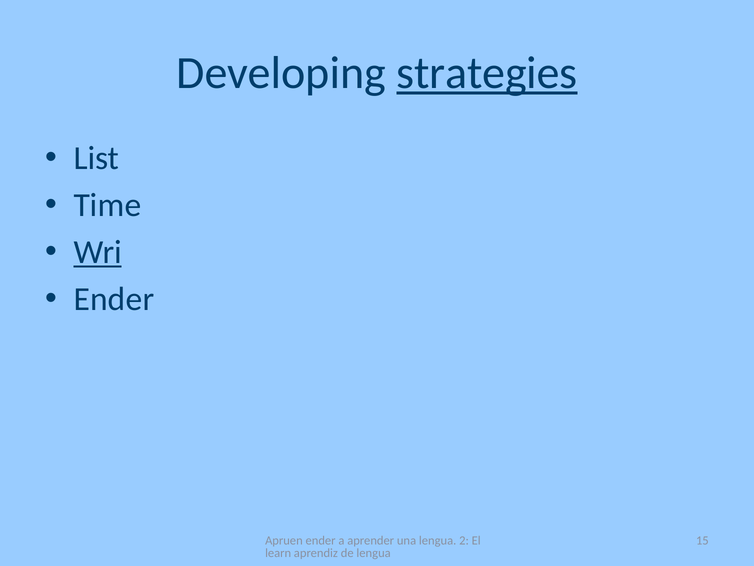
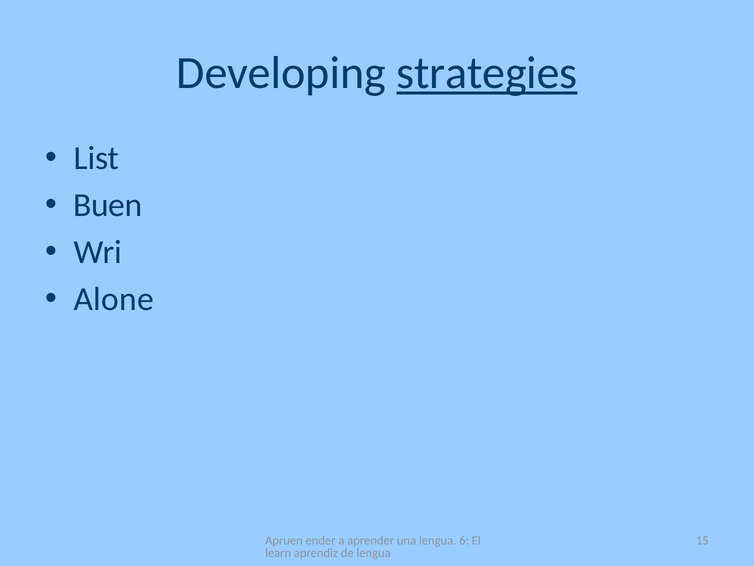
Time: Time -> Buen (108, 205)
Wri underline: present -> none (98, 252)
Ender: Ender -> Alone (114, 299)
2: 2 -> 6 (464, 540)
